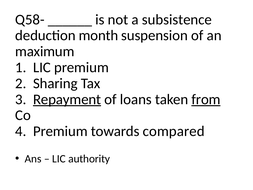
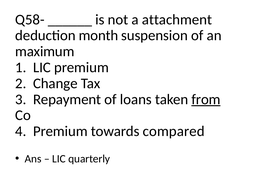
subsistence: subsistence -> attachment (177, 20)
Sharing: Sharing -> Change (55, 83)
Repayment underline: present -> none (67, 99)
authority: authority -> quarterly (89, 158)
